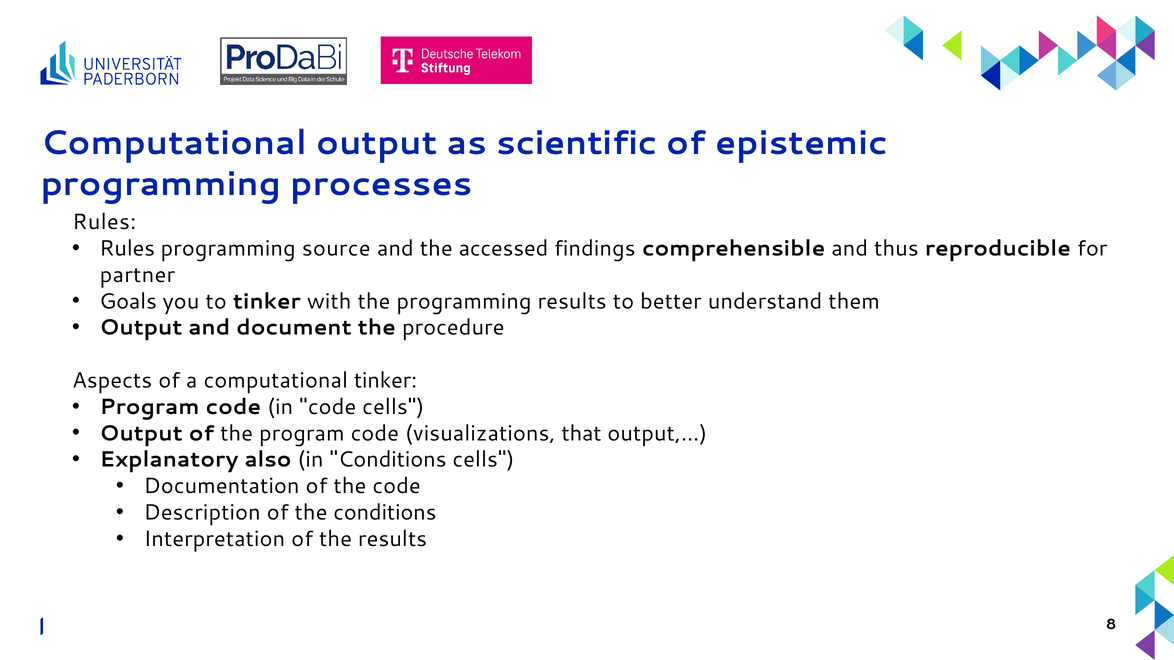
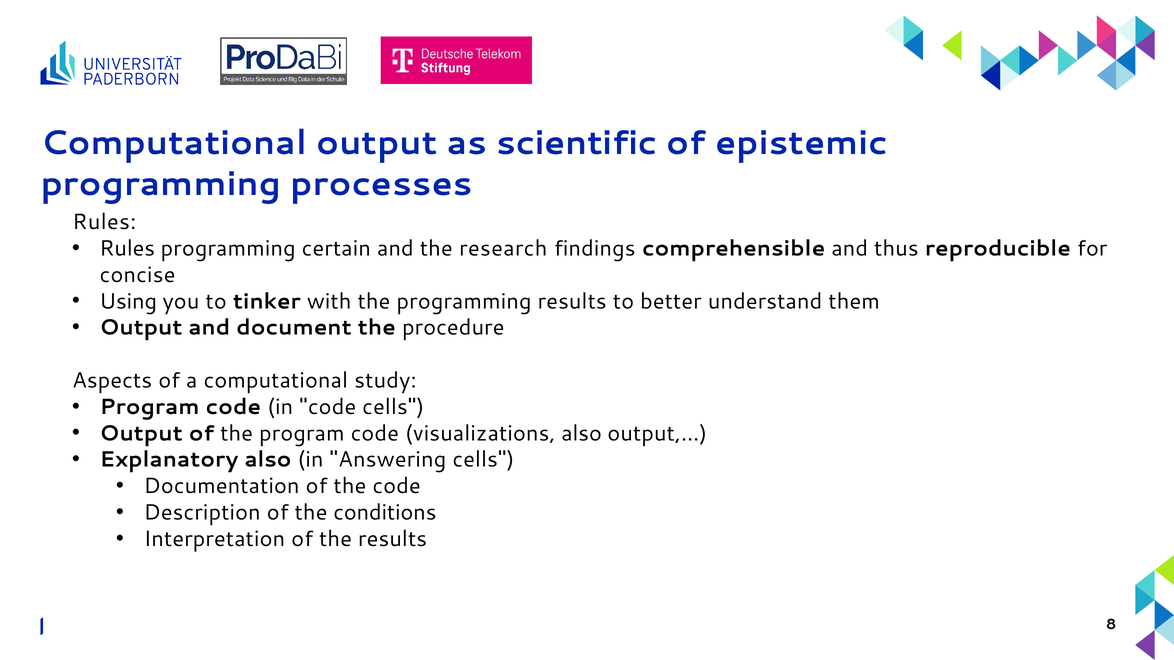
source: source -> certain (336, 249)
accessed: accessed -> research (503, 249)
partner: partner -> concise (138, 275)
Goals: Goals -> Using (128, 301)
computational tinker: tinker -> study (385, 381)
visualizations that: that -> also (582, 434)
in Conditions: Conditions -> Answering (388, 460)
